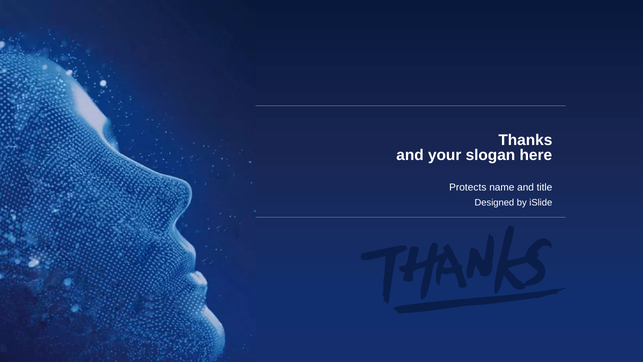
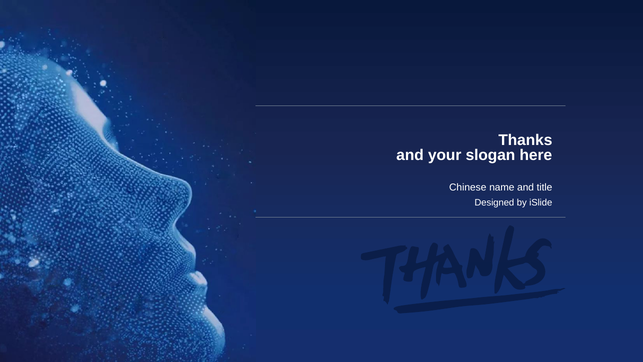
Protects: Protects -> Chinese (468, 187)
